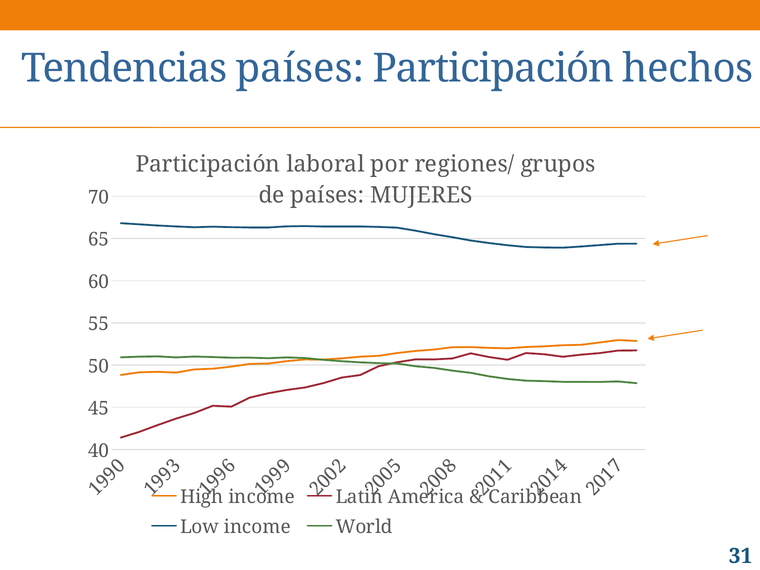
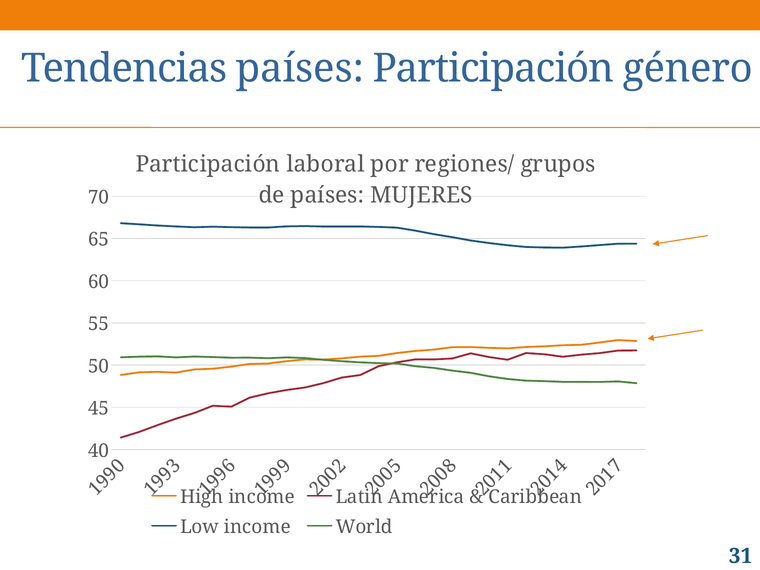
hechos: hechos -> género (688, 69)
